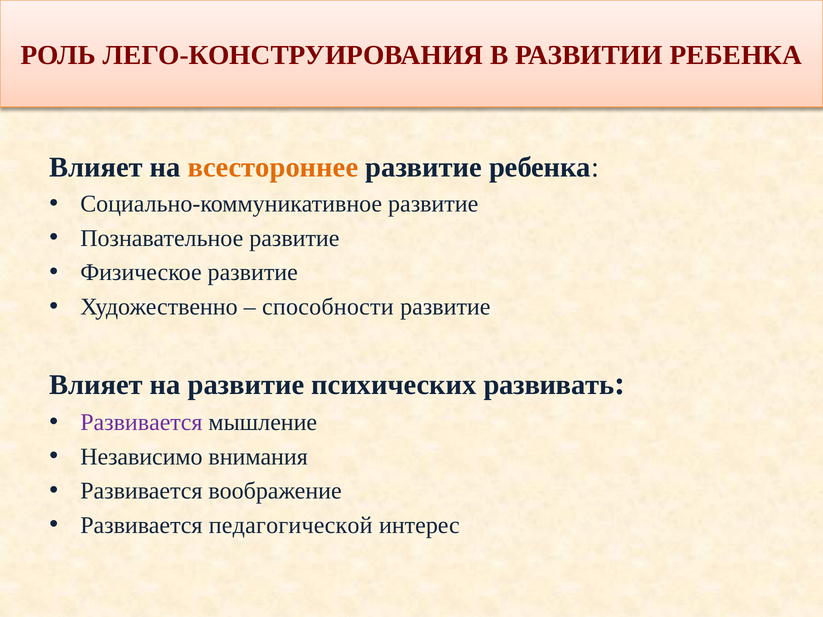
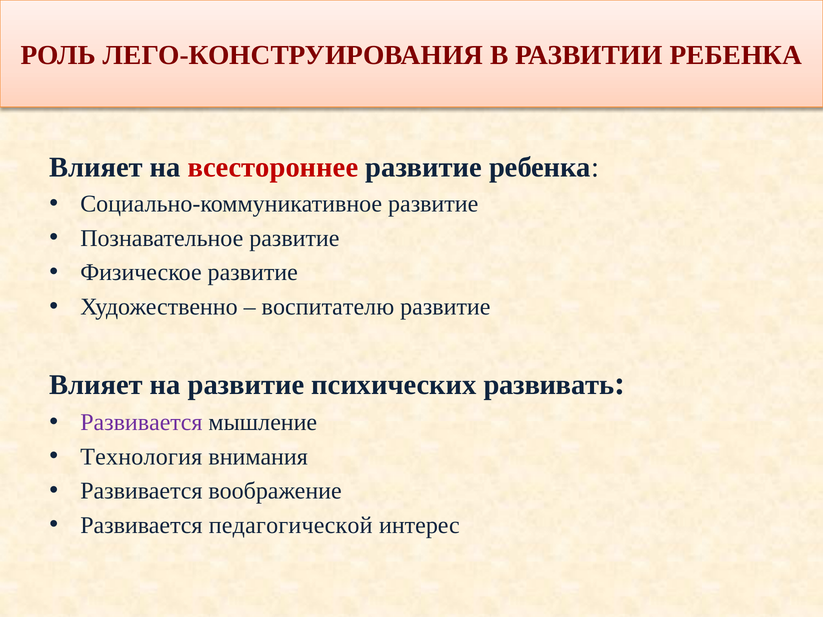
всестороннее colour: orange -> red (273, 167)
способности: способности -> воспитателю (328, 307)
Независимо: Независимо -> Технология (141, 457)
